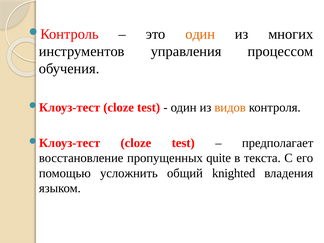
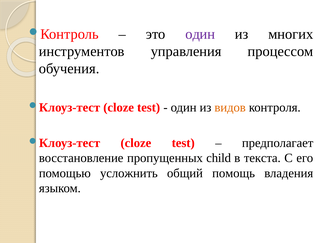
один colour: orange -> purple (200, 34)
quite: quite -> child (219, 158)
knighted: knighted -> помощь (234, 173)
